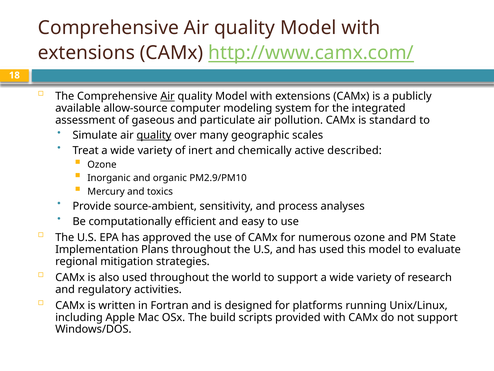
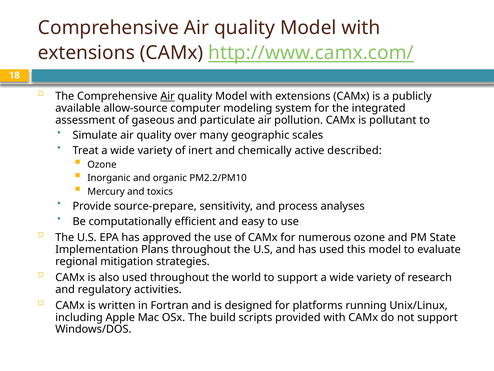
standard: standard -> pollutant (393, 120)
quality underline: present -> none (154, 135)
PM2.9/PM10: PM2.9/PM10 -> PM2.2/PM10 (218, 178)
source-ambient: source-ambient -> source-prepare (155, 206)
